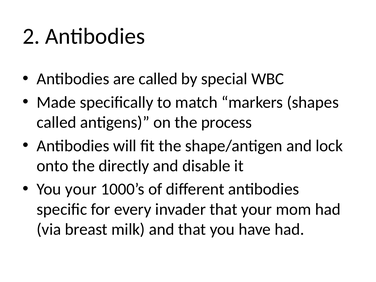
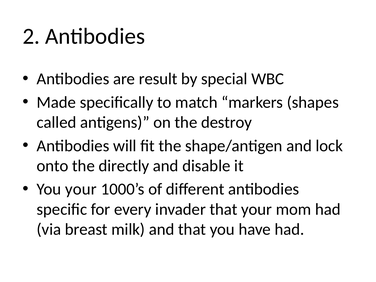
are called: called -> result (158, 79)
process: process -> destroy (226, 122)
